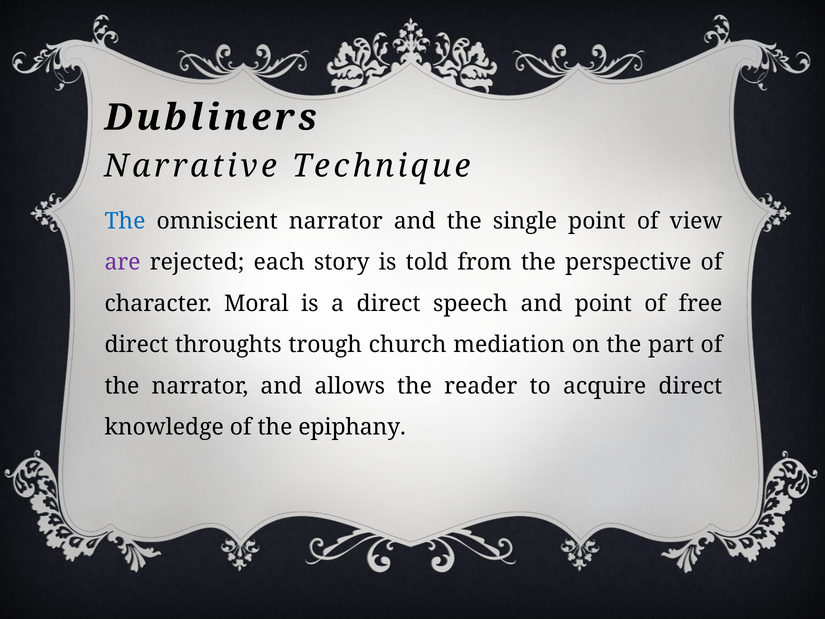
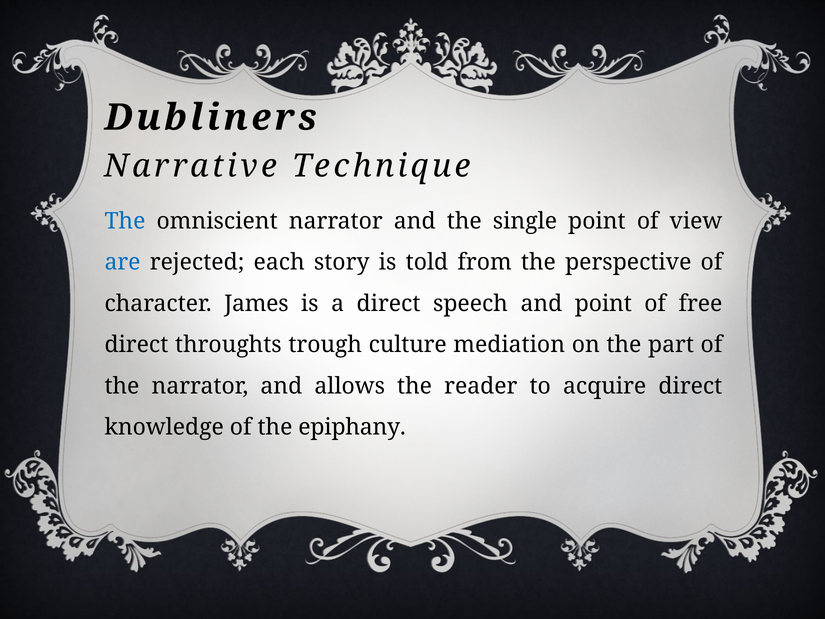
are colour: purple -> blue (122, 262)
Moral: Moral -> James (256, 303)
church: church -> culture (408, 345)
